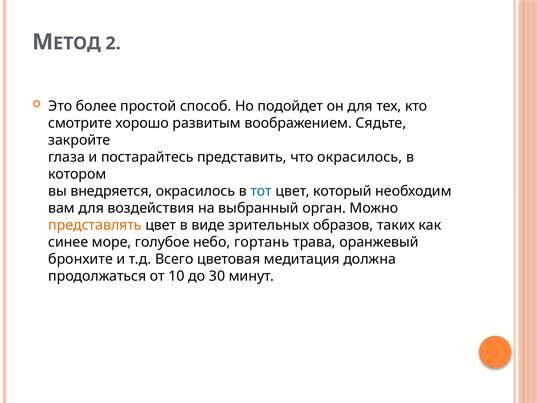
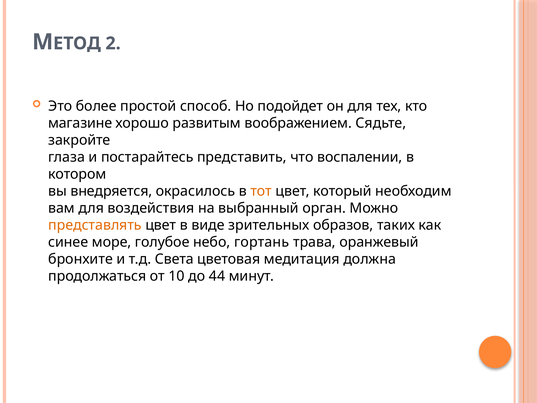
смотрите: смотрите -> магазине (80, 123)
что окрасилось: окрасилось -> воспалении (360, 157)
тот colour: blue -> orange (261, 191)
Всего: Всего -> Света (174, 259)
30: 30 -> 44 (217, 276)
